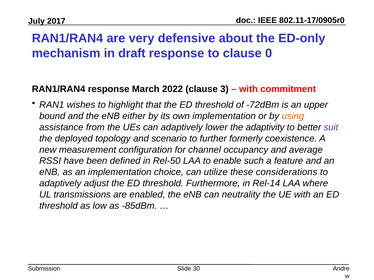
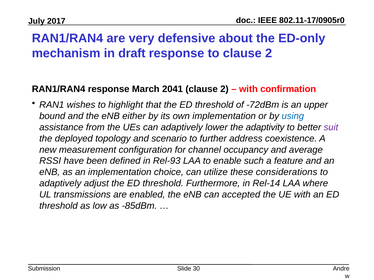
to clause 0: 0 -> 2 (269, 53)
2022: 2022 -> 2041 (173, 89)
3: 3 -> 2 (224, 89)
commitment: commitment -> confirmation (288, 89)
using colour: orange -> blue (293, 116)
formerly: formerly -> address (246, 139)
Rel-50: Rel-50 -> Rel-93 (167, 161)
neutrality: neutrality -> accepted (241, 195)
